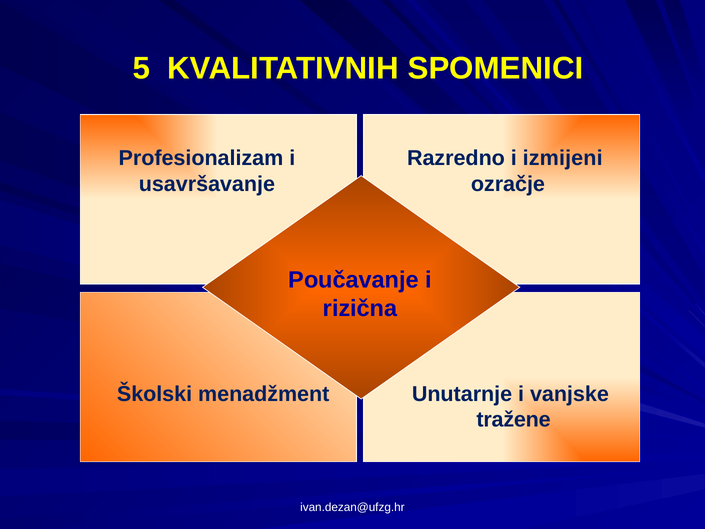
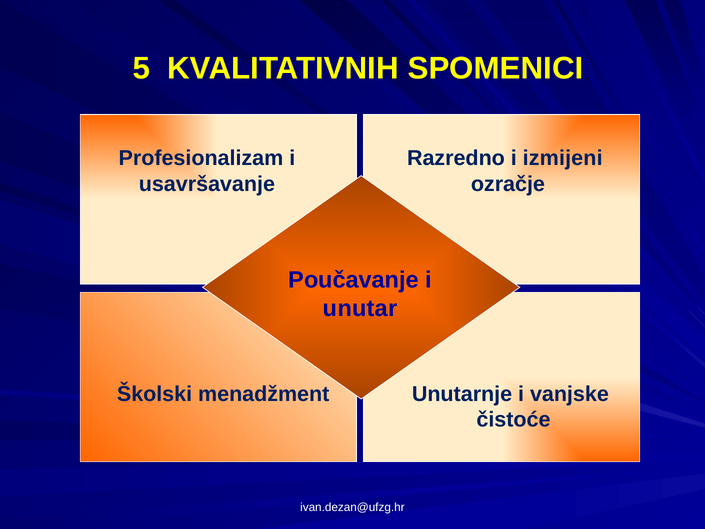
rizična: rizična -> unutar (360, 308)
tražene: tražene -> čistoće (513, 420)
